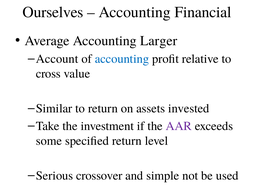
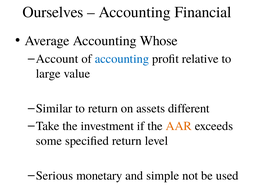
Larger: Larger -> Whose (159, 41)
cross: cross -> large (48, 74)
invested: invested -> different (189, 108)
AAR colour: purple -> orange (179, 126)
crossover: crossover -> monetary (99, 175)
